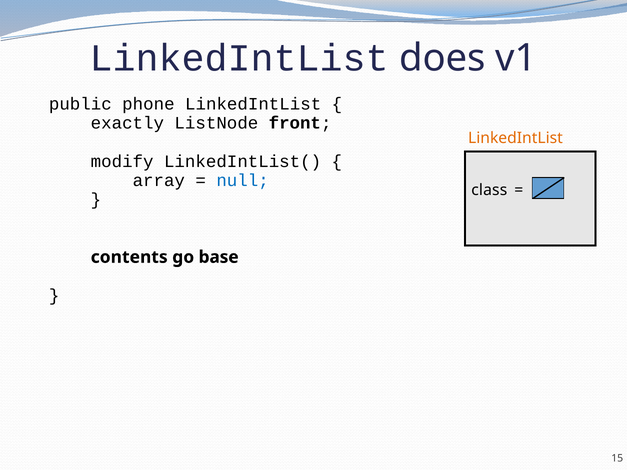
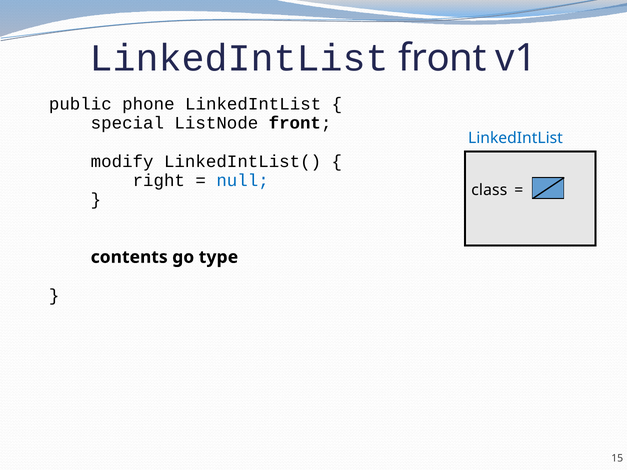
LinkedIntList does: does -> front (442, 58)
exactly: exactly -> special (127, 123)
LinkedIntList colour: orange -> blue (515, 138)
array: array -> right (159, 181)
base: base -> type (218, 257)
